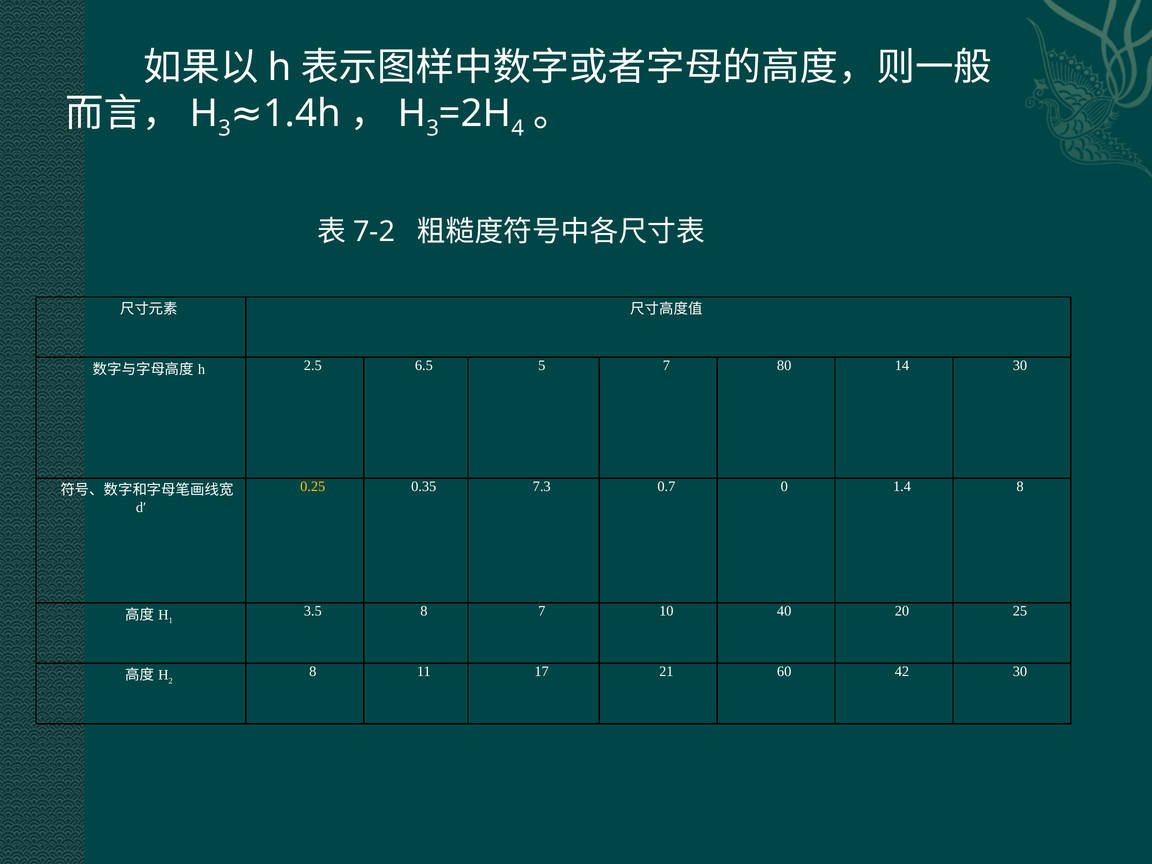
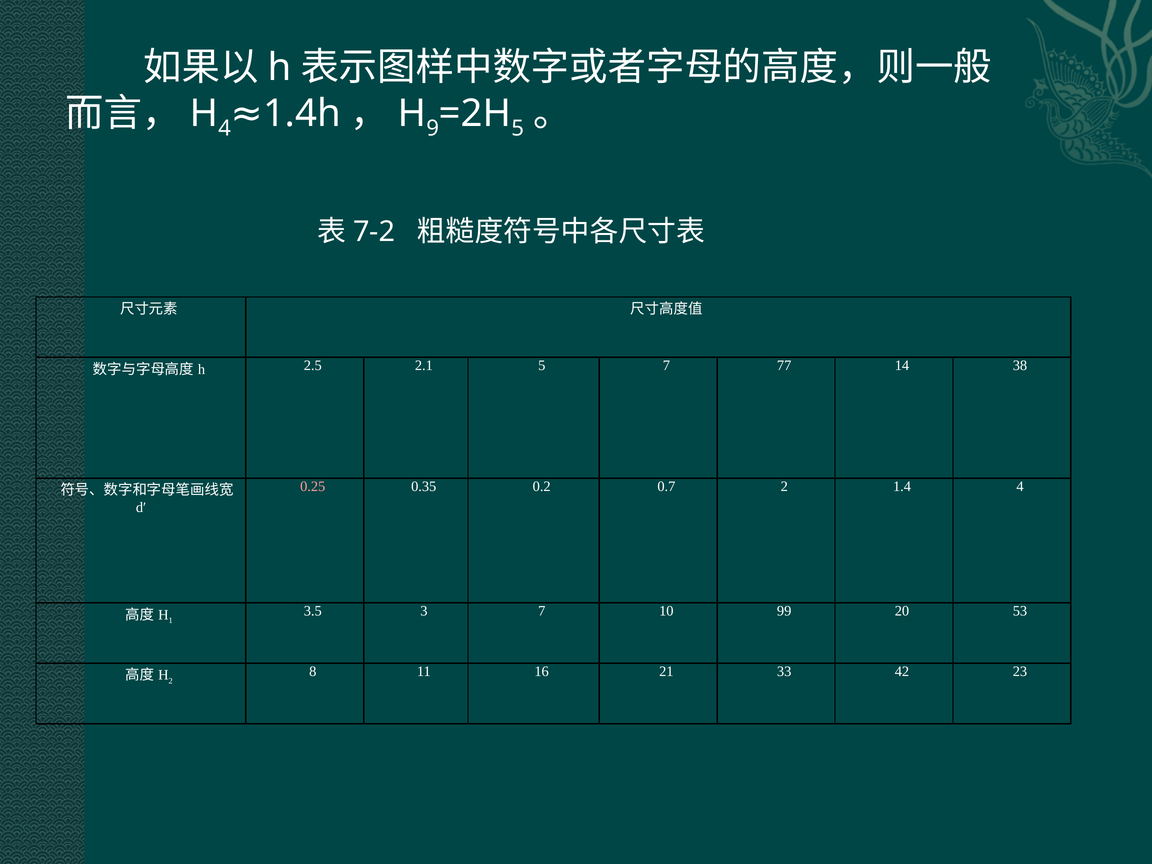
3: 3 -> 9 (433, 128)
4: 4 -> 5 (518, 128)
3: 3 -> 4 (225, 128)
6.5: 6.5 -> 2.1 (424, 366)
80: 80 -> 77 (784, 366)
14 30: 30 -> 38 (1020, 366)
0.25 colour: yellow -> pink (313, 486)
7.3: 7.3 -> 0.2 (542, 486)
0.7 0: 0 -> 2 (784, 486)
1.4 8: 8 -> 4 (1020, 486)
3.5 8: 8 -> 3 (424, 611)
40: 40 -> 99 (784, 611)
25: 25 -> 53 (1020, 611)
17: 17 -> 16 (542, 671)
60: 60 -> 33 (784, 671)
42 30: 30 -> 23 (1020, 671)
